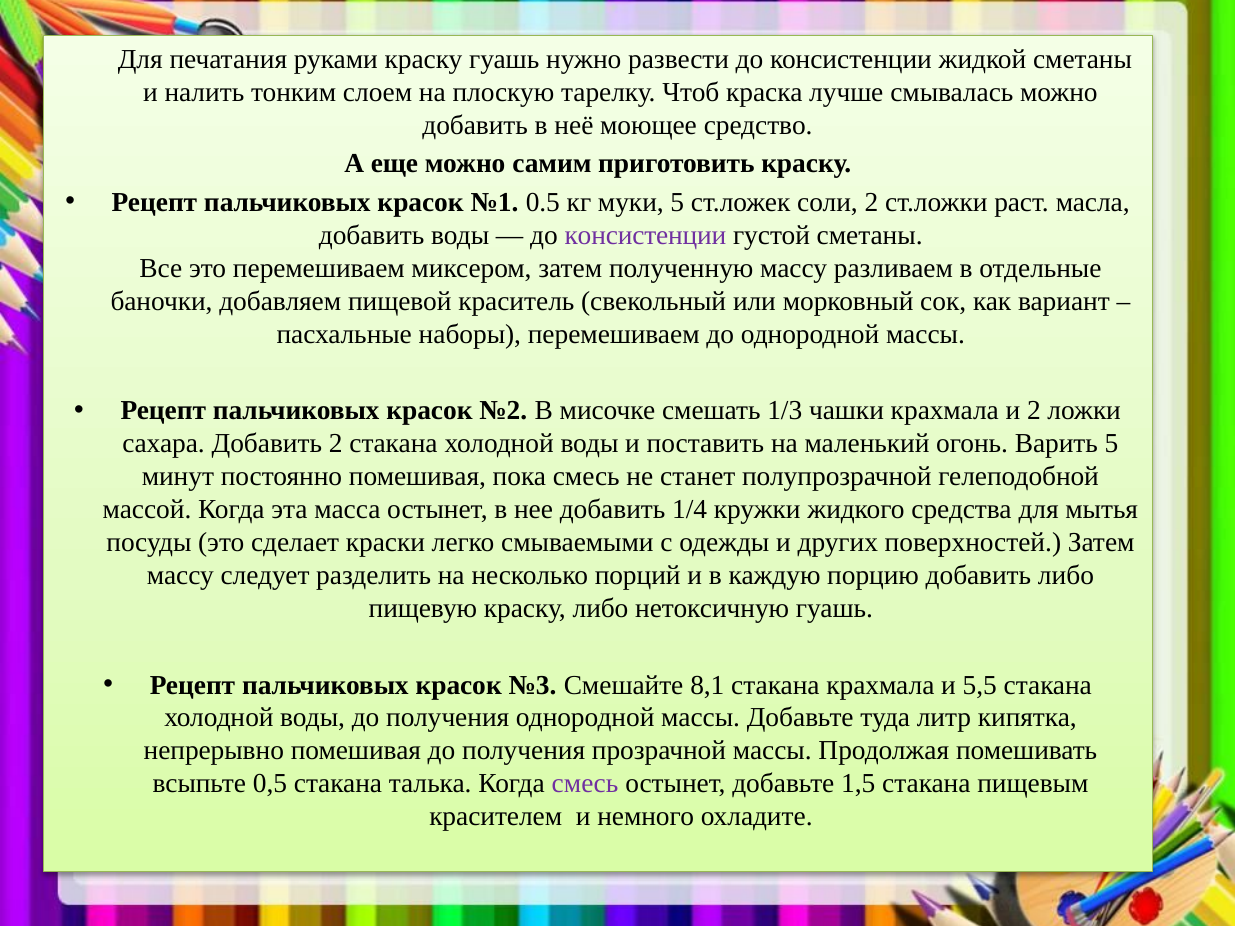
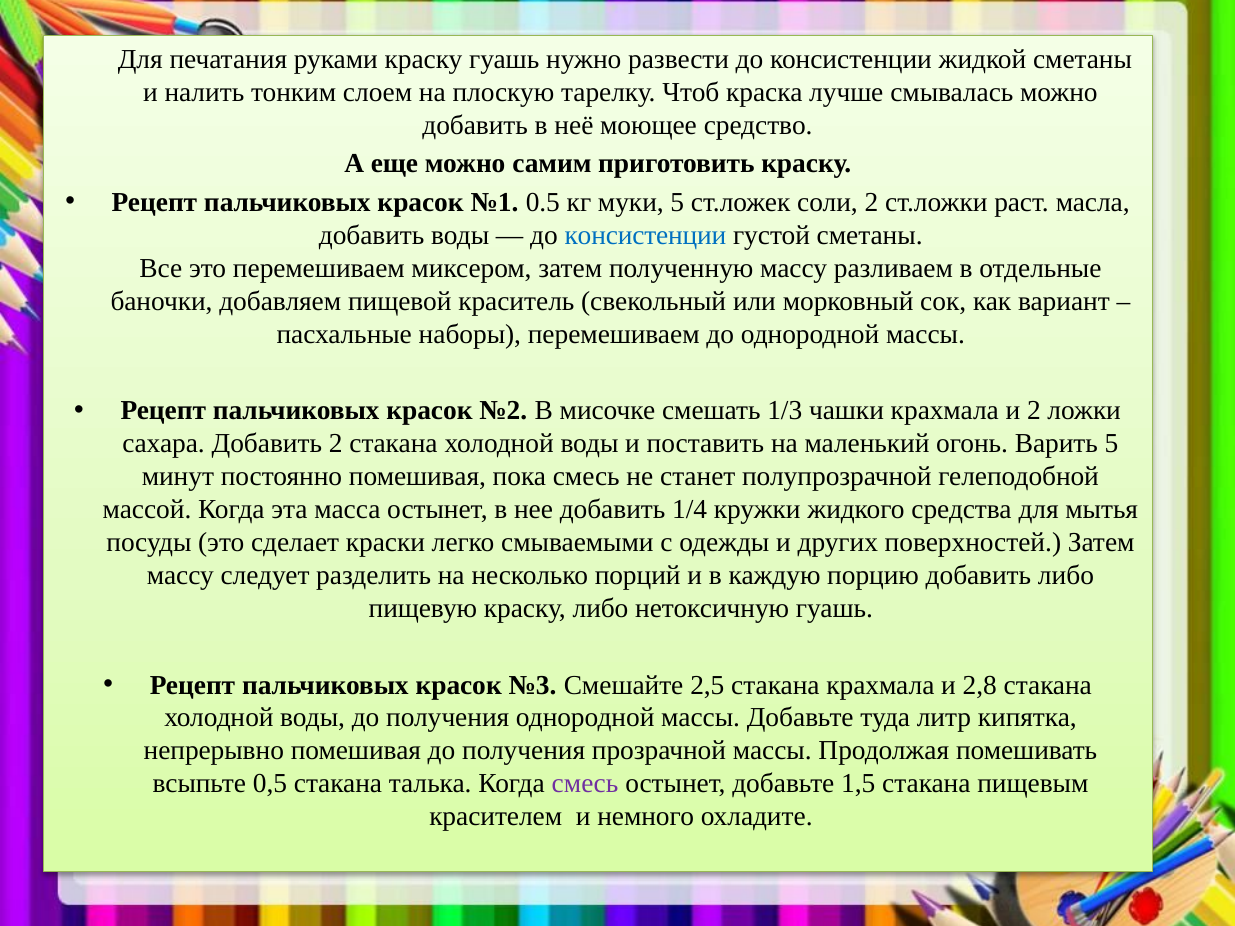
консистенции colour: purple -> blue (645, 235)
8,1: 8,1 -> 2,5 (707, 685)
5,5: 5,5 -> 2,8 (980, 685)
